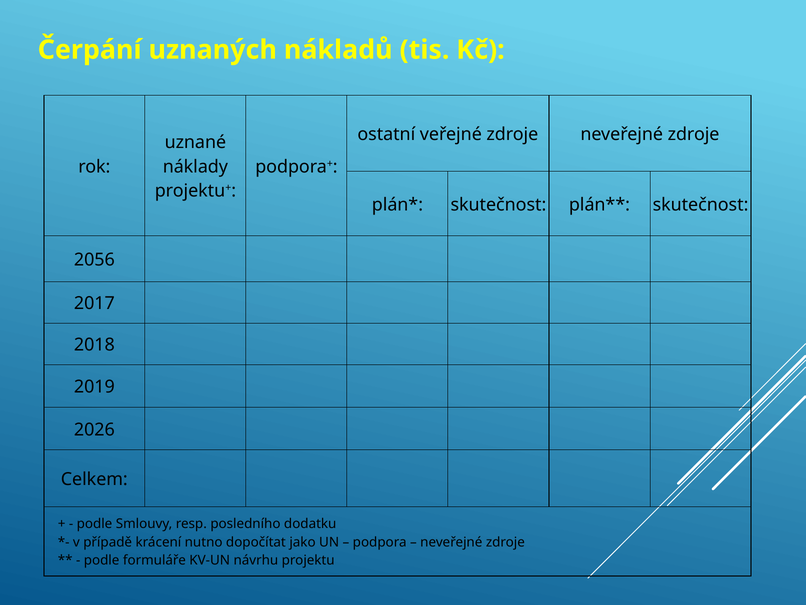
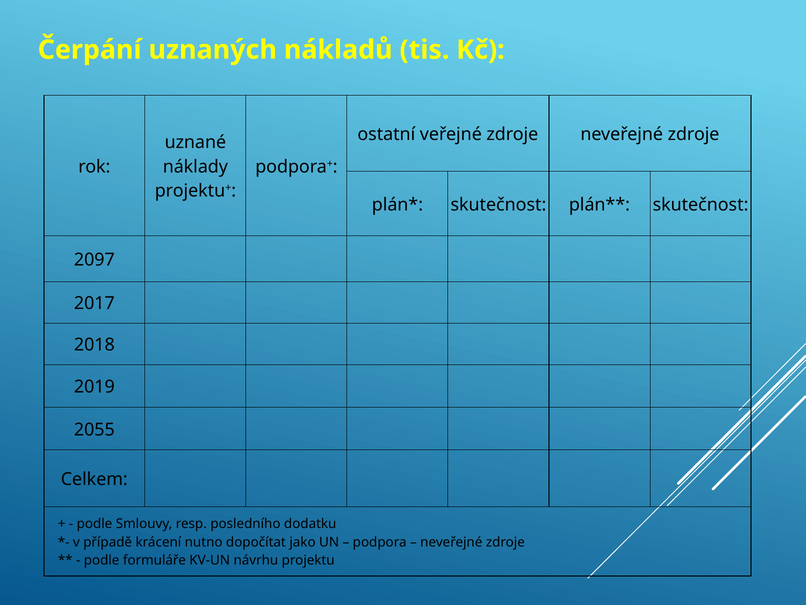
2056: 2056 -> 2097 (94, 260)
2026: 2026 -> 2055 (94, 429)
